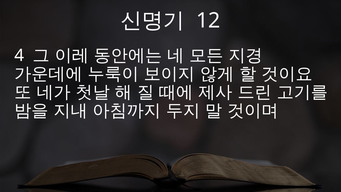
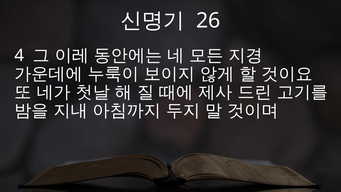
12: 12 -> 26 (208, 21)
